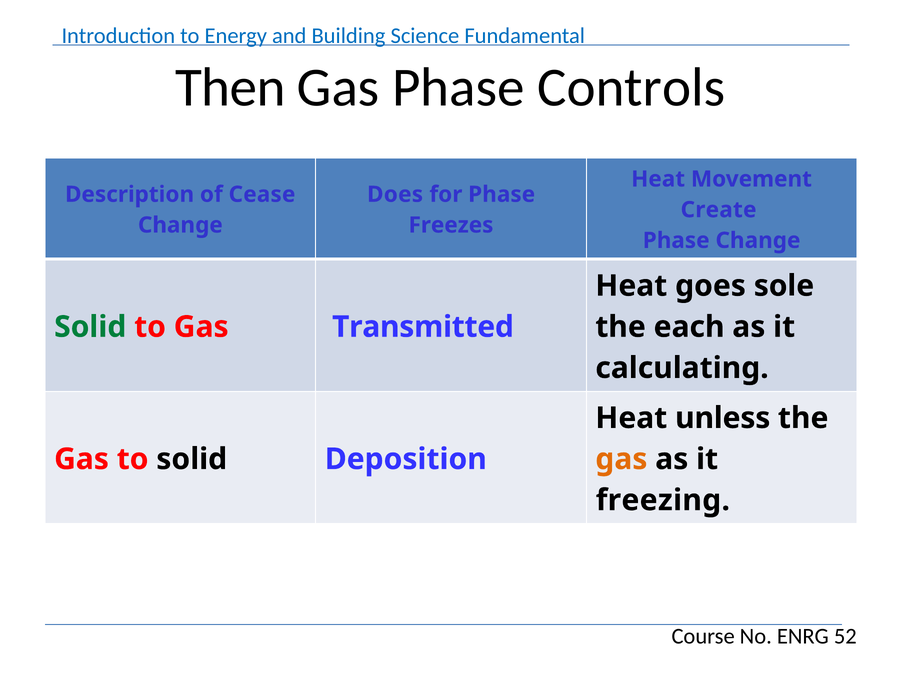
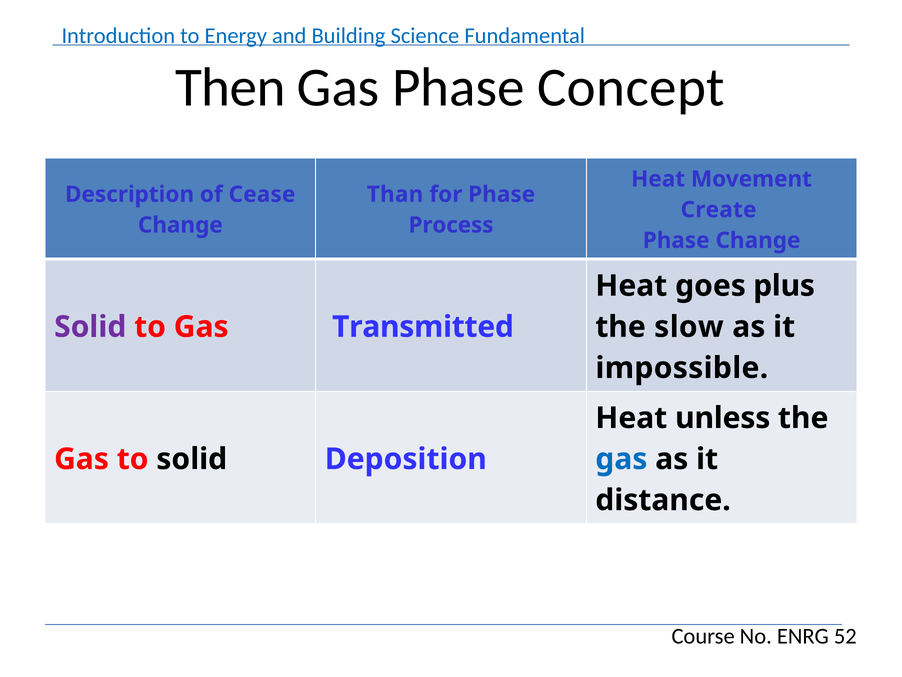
Controls: Controls -> Concept (631, 87)
Does: Does -> Than (395, 194)
Freezes: Freezes -> Process (451, 225)
sole: sole -> plus (784, 286)
Solid colour: green -> purple (90, 327)
each: each -> slow (689, 327)
calculating: calculating -> impossible (682, 368)
gas colour: orange -> blue (621, 459)
freezing: freezing -> distance (663, 500)
